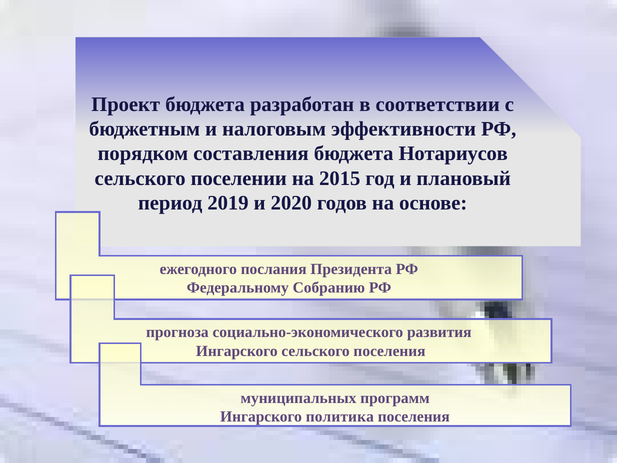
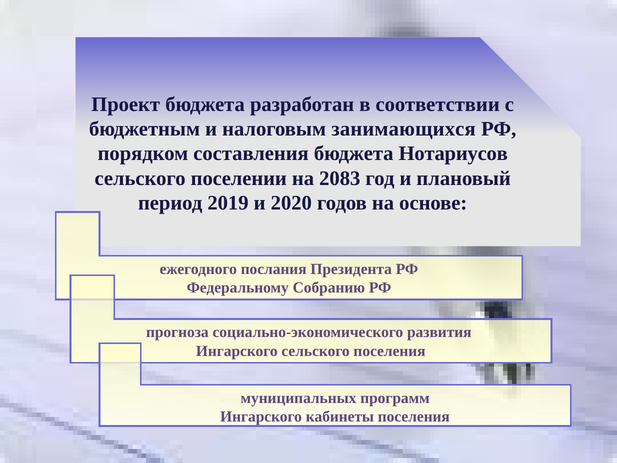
эффективности: эффективности -> занимающихся (404, 129)
2015: 2015 -> 2083 (340, 178)
политика: политика -> кабинеты (340, 416)
